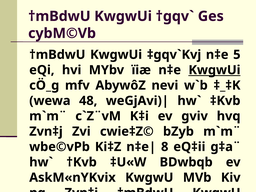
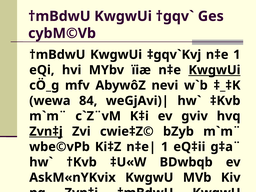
n‡e 5: 5 -> 1 (237, 55)
48: 48 -> 84 (88, 101)
Zvn‡j underline: none -> present (46, 131)
8: 8 -> 1 (165, 147)
